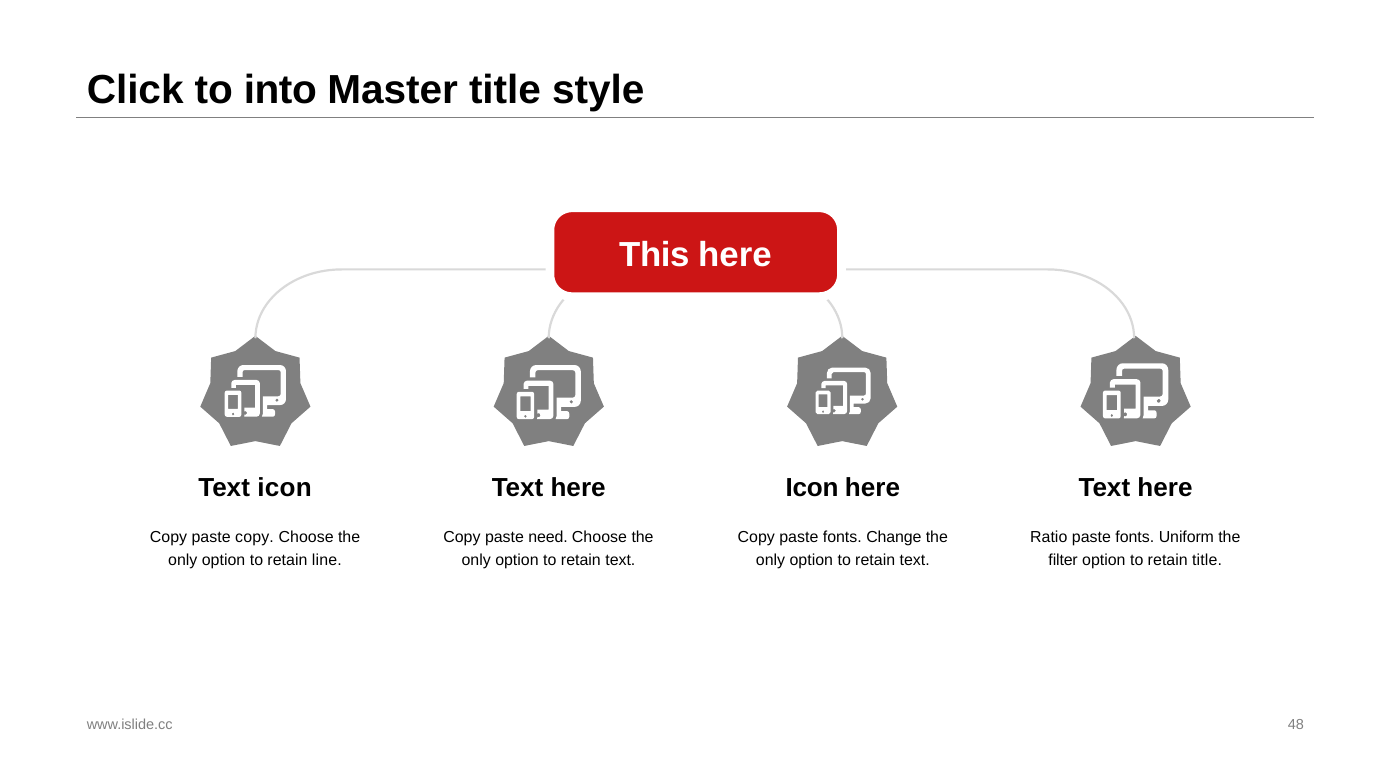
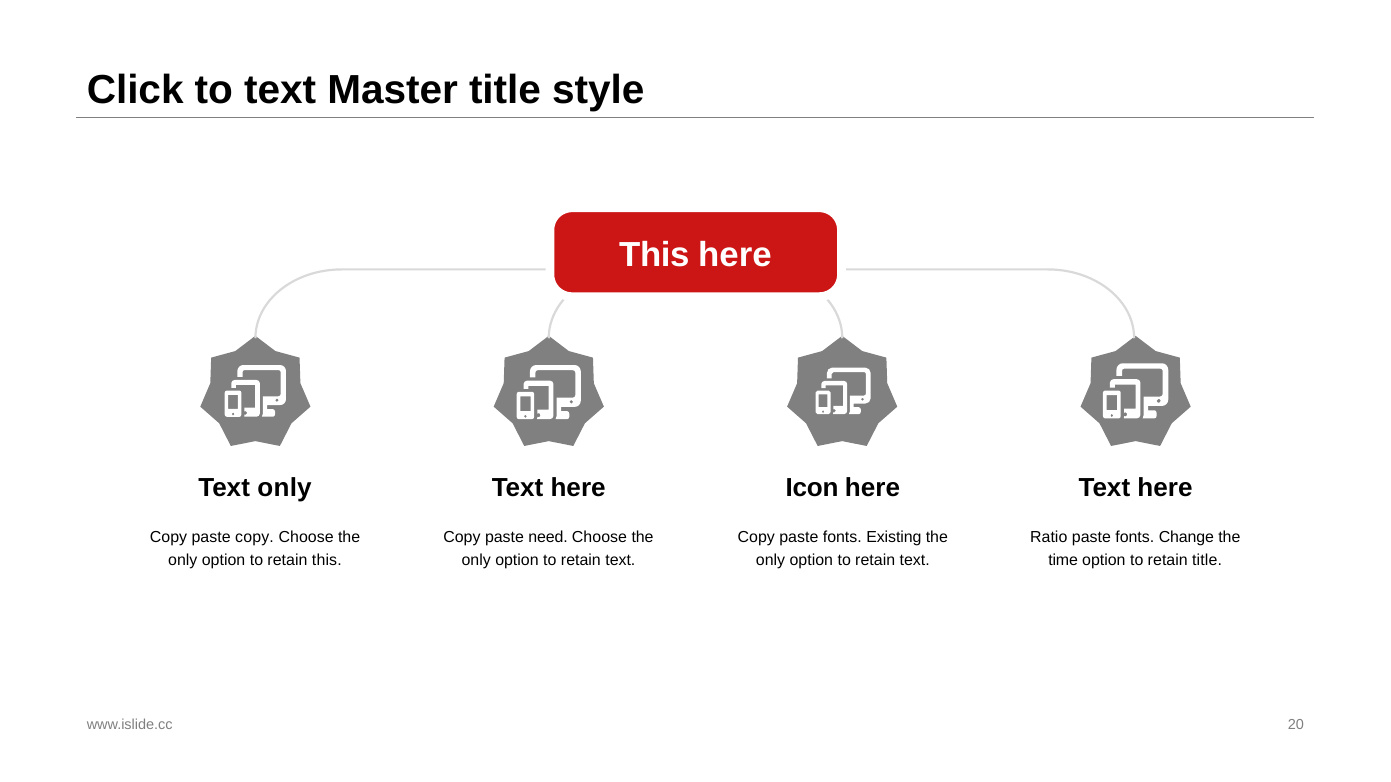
to into: into -> text (280, 90)
icon: icon -> only (285, 488)
Change: Change -> Existing (894, 537)
Uniform: Uniform -> Change (1186, 537)
retain line: line -> this (327, 560)
filter: filter -> time (1063, 560)
48: 48 -> 20 (1296, 725)
